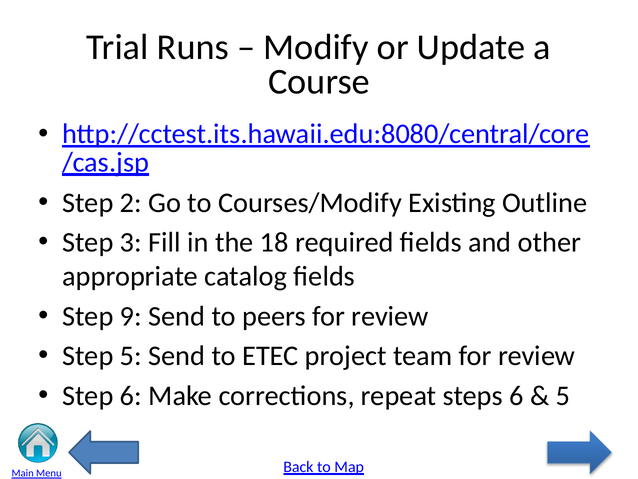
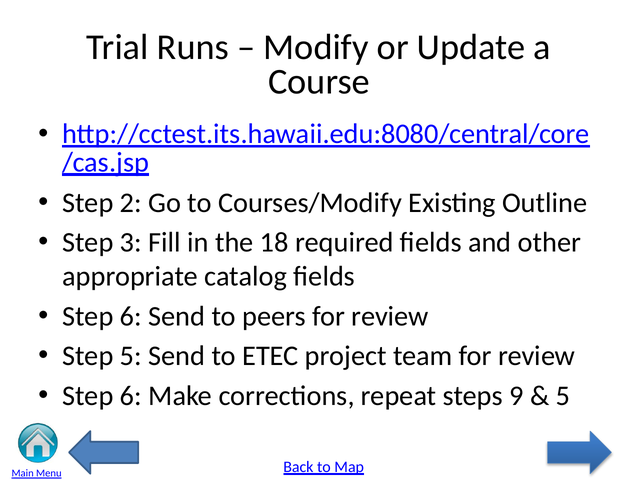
9: 9 -> 6 (131, 316)
steps 6: 6 -> 9 (516, 395)
